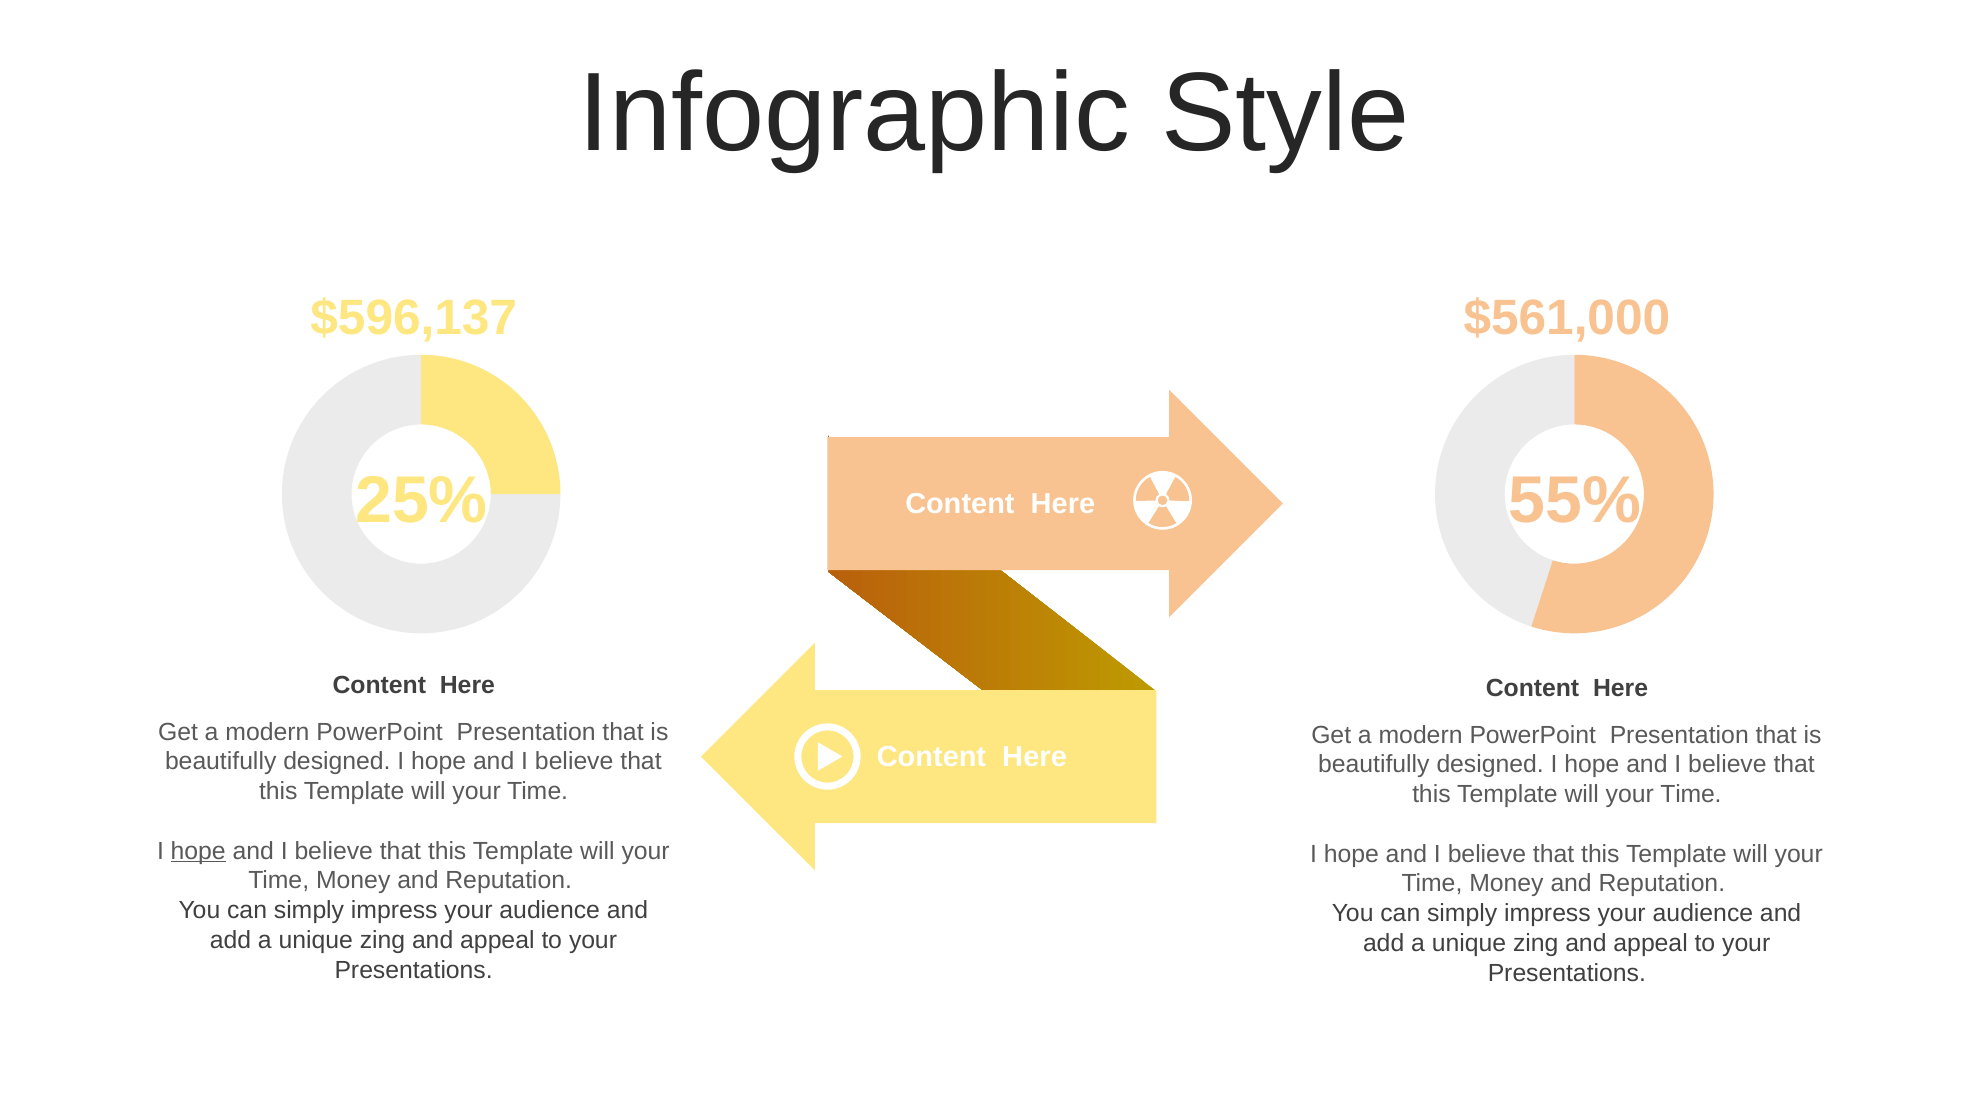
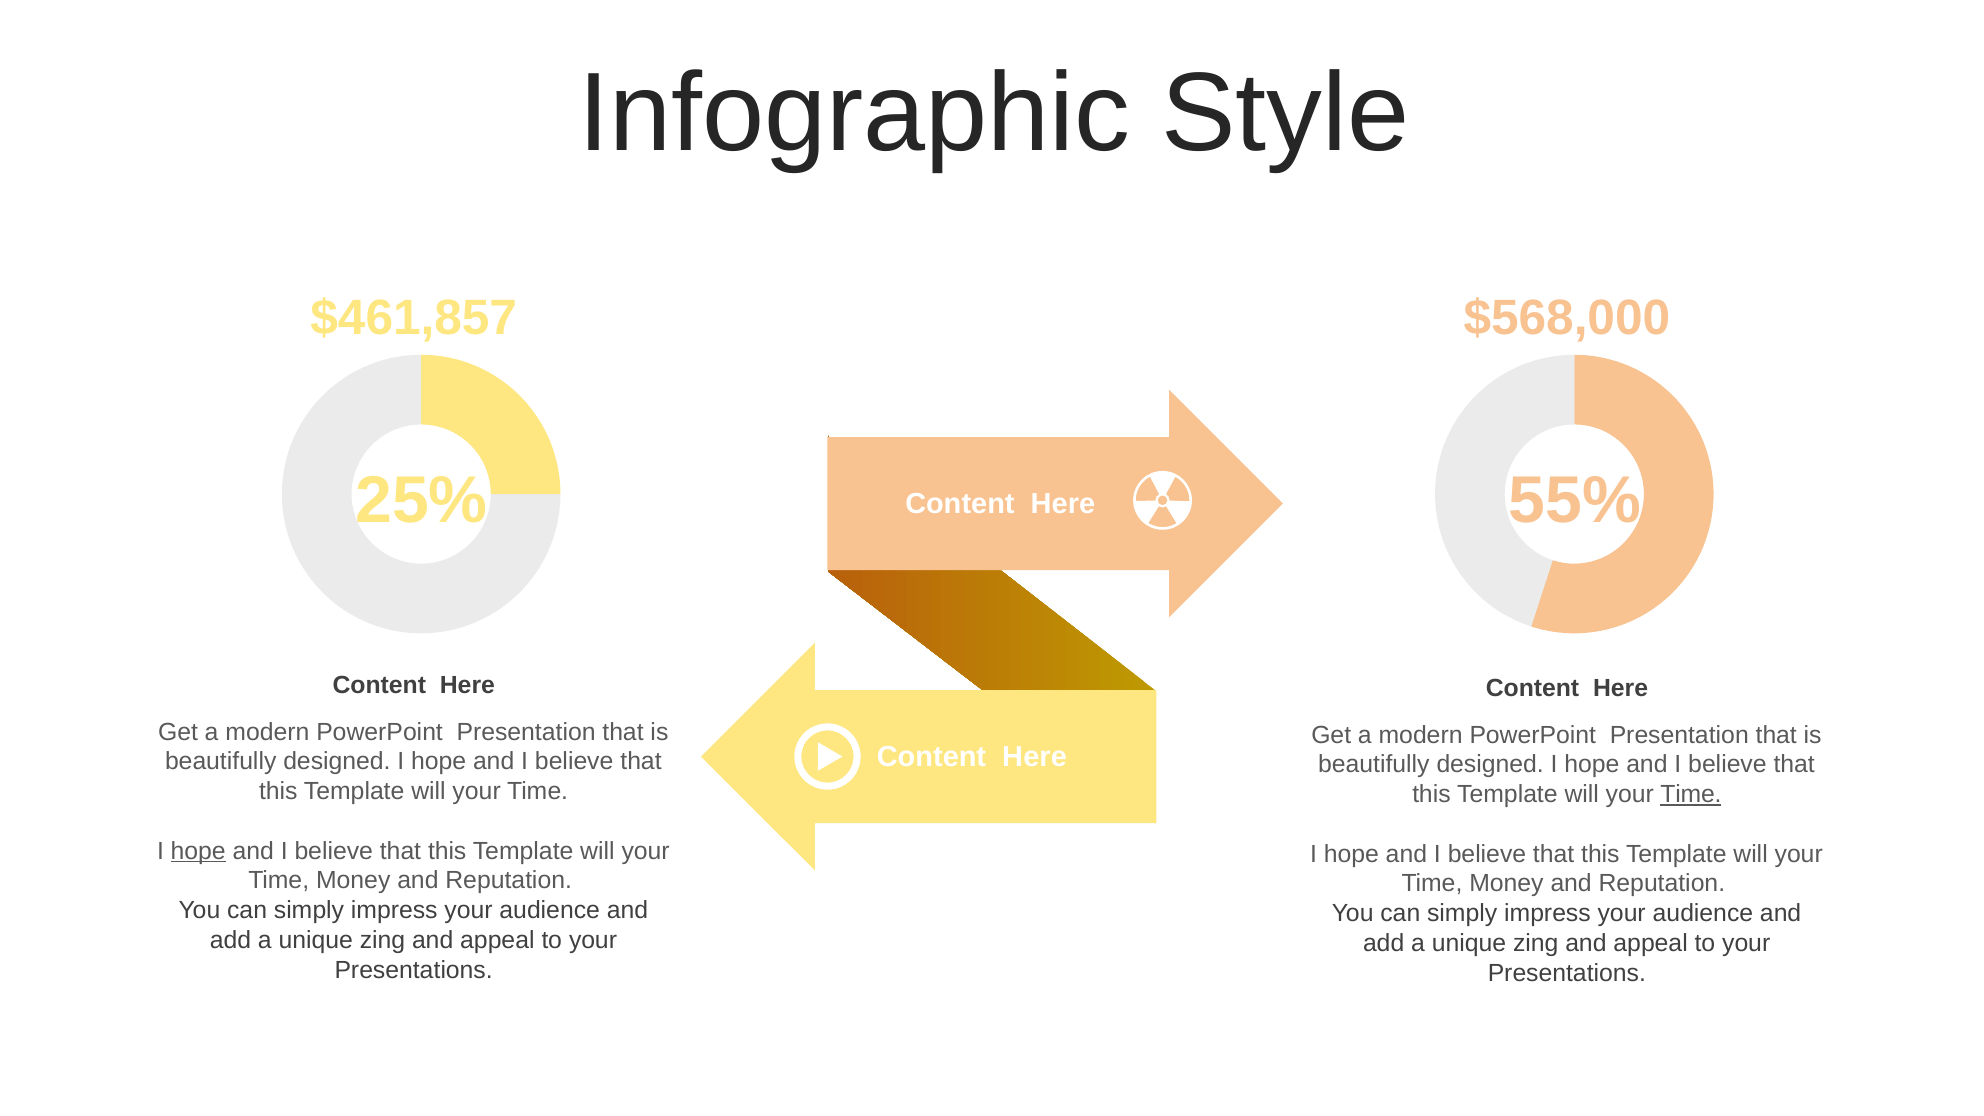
$596,137: $596,137 -> $461,857 (414, 319)
$561,000: $561,000 -> $568,000 (1567, 319)
Time underline: none -> present (1691, 795)
